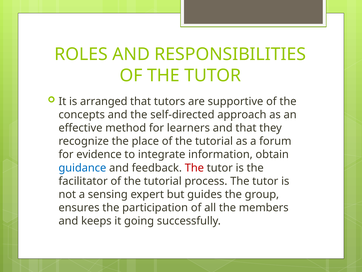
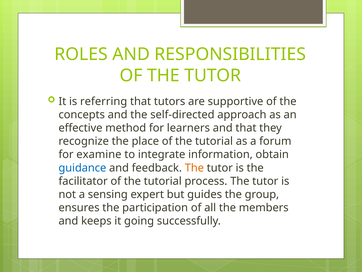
arranged: arranged -> referring (104, 101)
evidence: evidence -> examine (99, 154)
The colour: red -> orange (194, 168)
